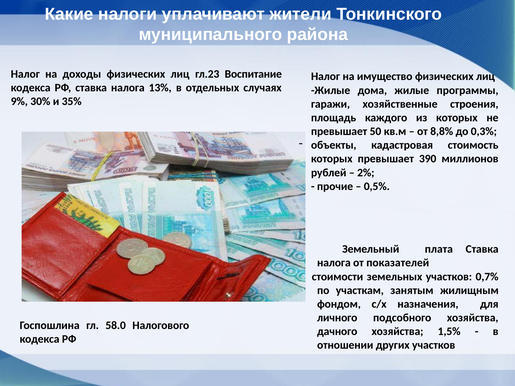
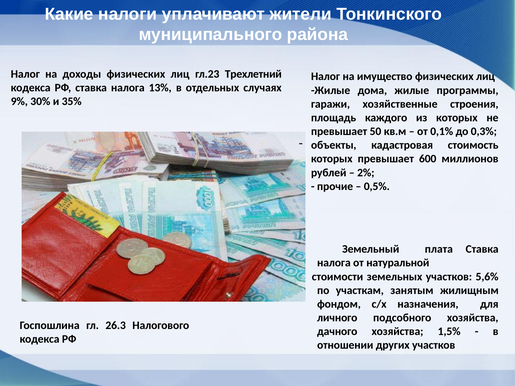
Воспитание: Воспитание -> Трехлетний (253, 74)
8,8%: 8,8% -> 0,1% (442, 132)
390: 390 -> 600 (428, 159)
показателей: показателей -> натуральной (398, 263)
0,7%: 0,7% -> 5,6% (487, 277)
58.0: 58.0 -> 26.3 (116, 326)
